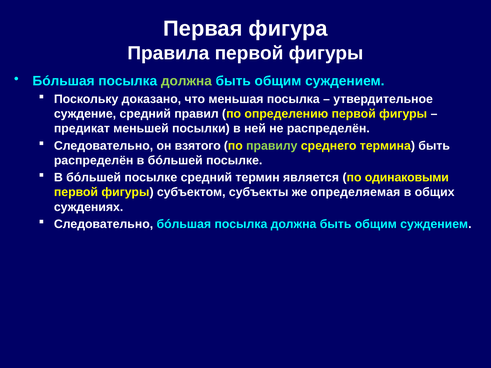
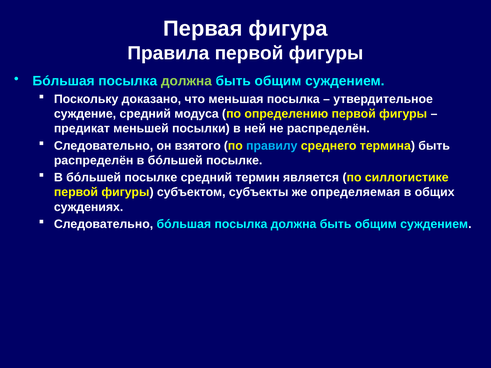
правил: правил -> модуса (197, 114)
правилу colour: light green -> light blue (272, 146)
одинаковыми: одинаковыми -> силлогистике (407, 178)
